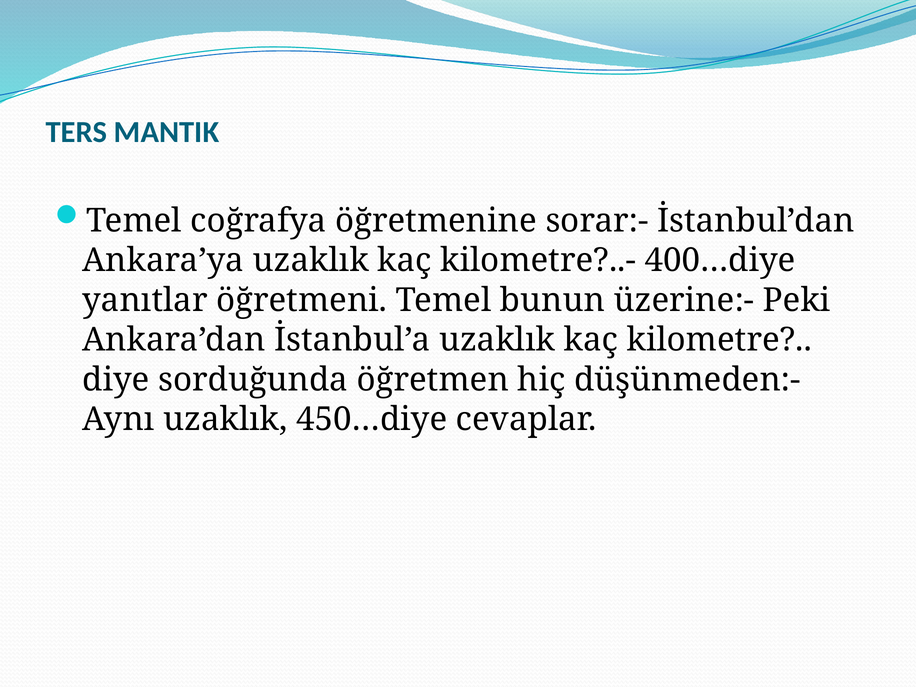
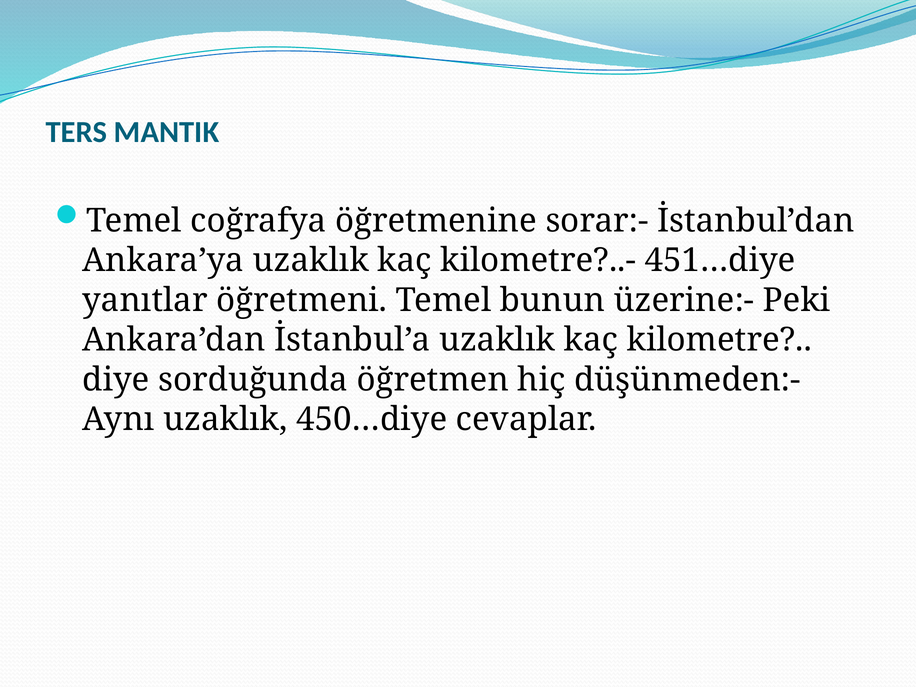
400…diye: 400…diye -> 451…diye (720, 260)
